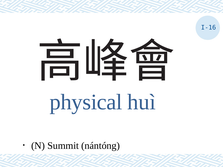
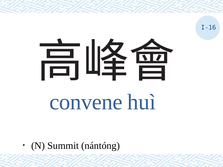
physical: physical -> convene (86, 102)
